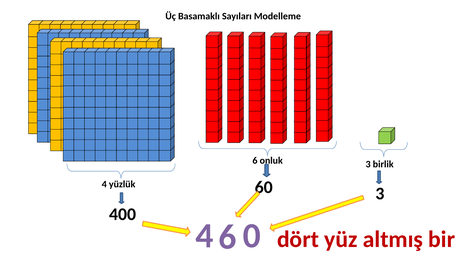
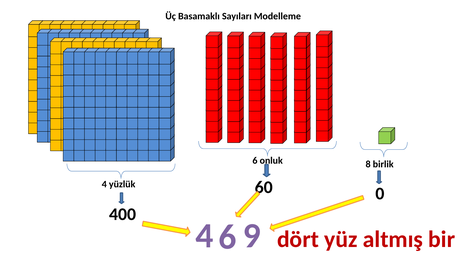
onluk 3: 3 -> 8 (368, 164)
3: 3 -> 0 (380, 194)
0: 0 -> 9 (252, 236)
